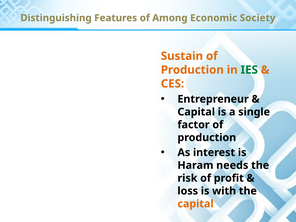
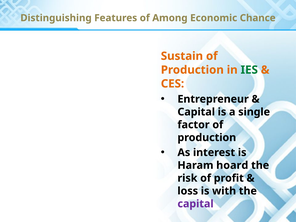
Society: Society -> Chance (258, 18)
needs: needs -> hoard (232, 165)
capital colour: orange -> purple (196, 204)
